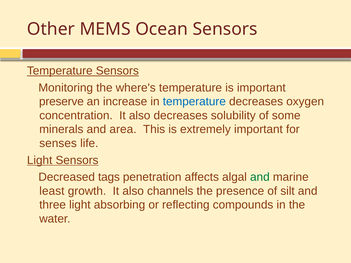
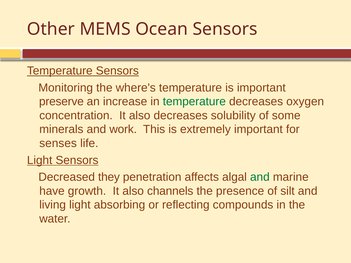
temperature colour: blue -> green (194, 102)
area: area -> work (123, 129)
tags: tags -> they (109, 177)
least: least -> have (52, 191)
three: three -> living (53, 205)
